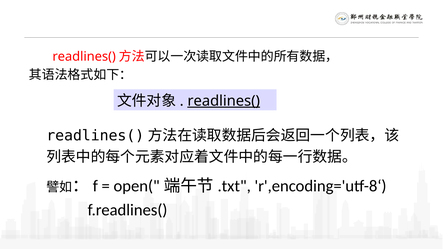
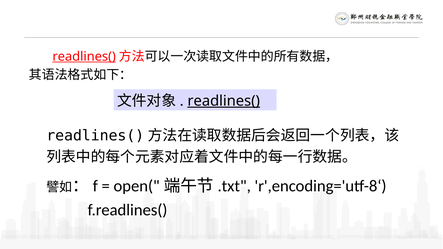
readlines( underline: none -> present (84, 56)
